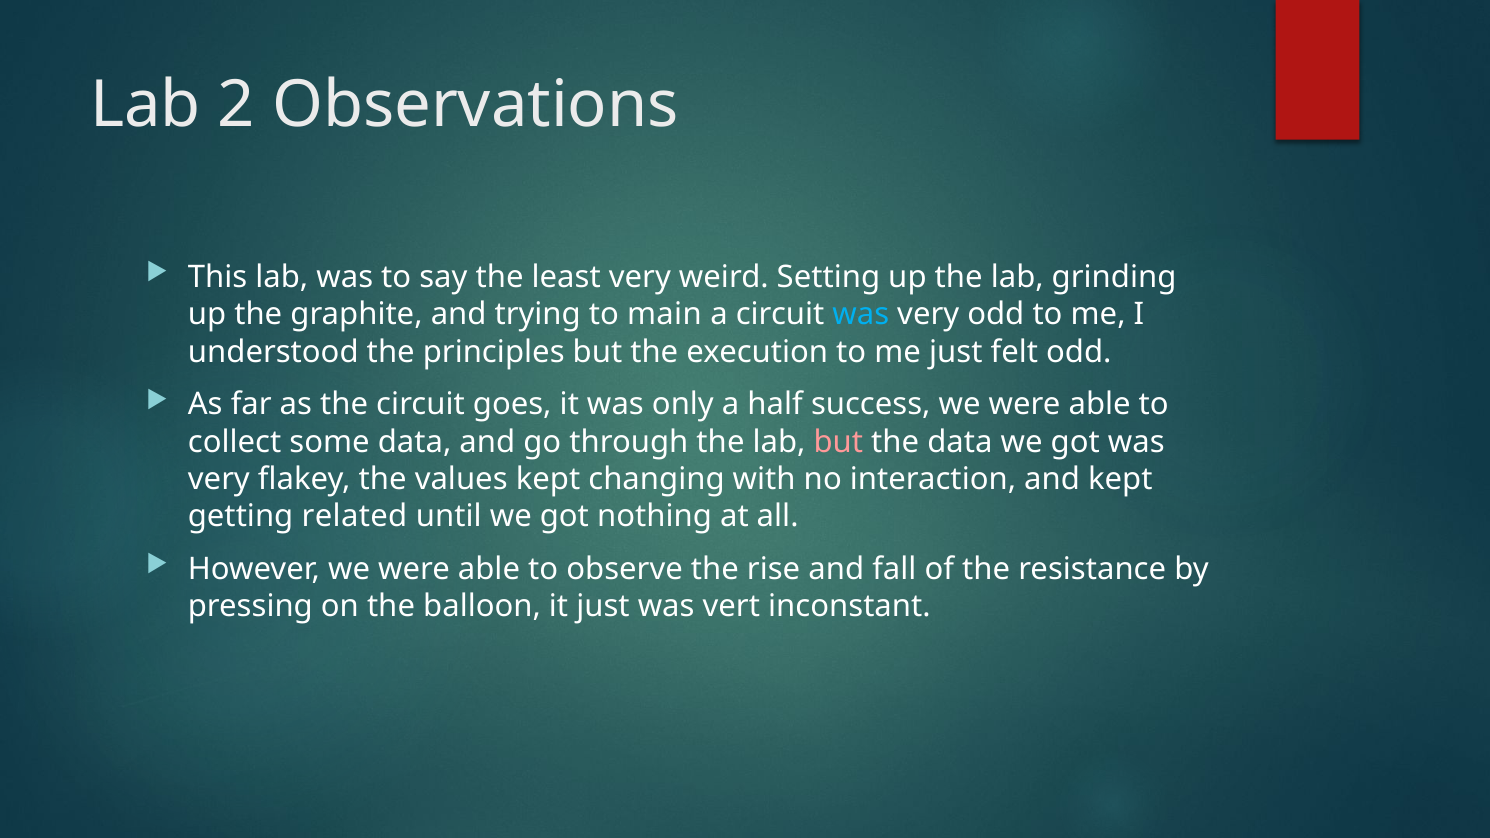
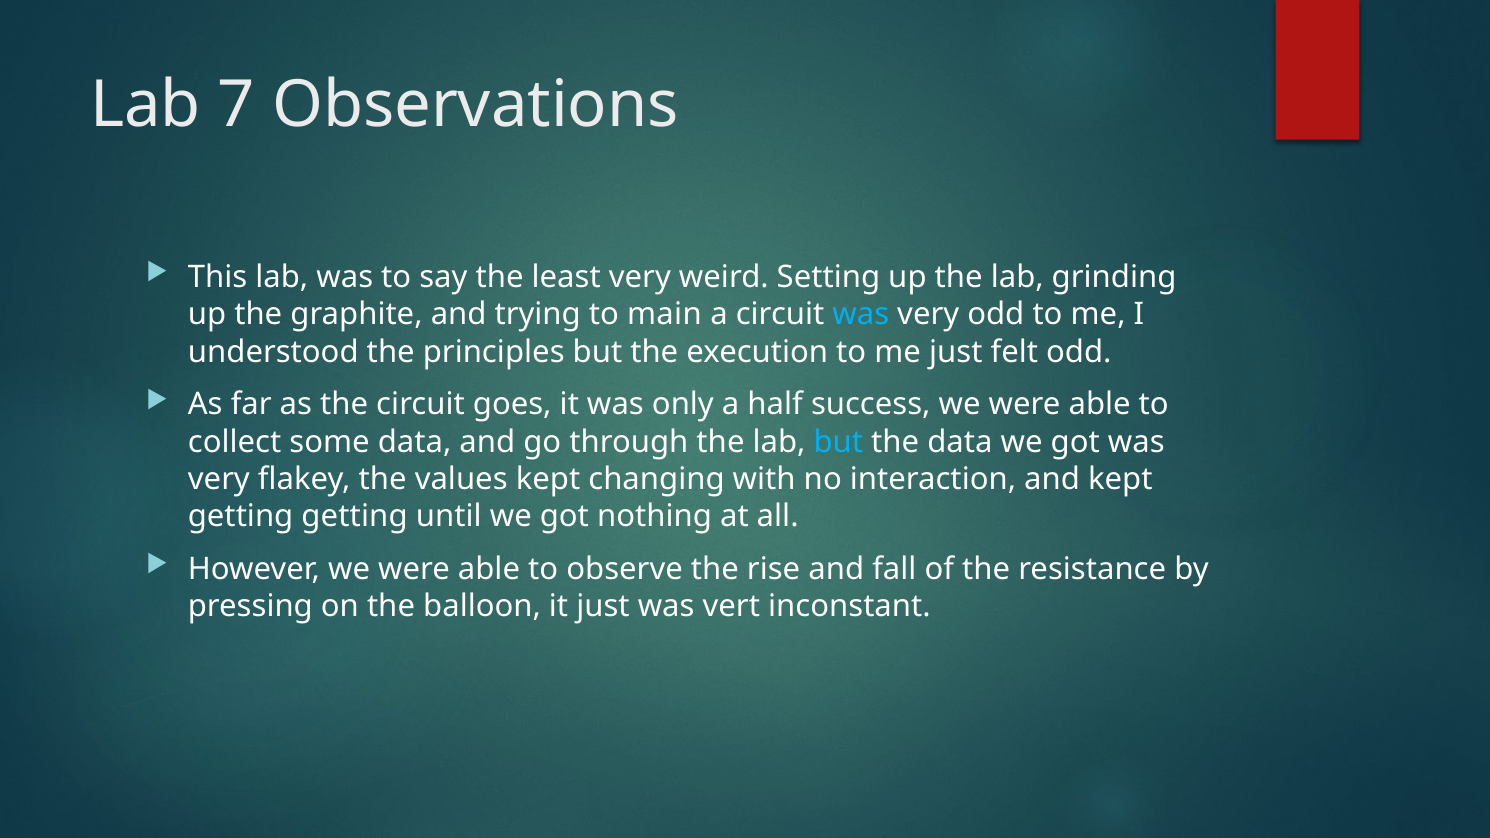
2: 2 -> 7 (237, 105)
but colour: pink -> light blue (838, 442)
getting related: related -> getting (355, 516)
